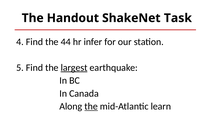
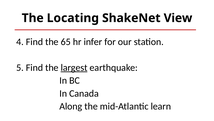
Handout: Handout -> Locating (73, 18)
Task: Task -> View (178, 18)
44: 44 -> 65 (66, 42)
the underline: present -> none (91, 106)
